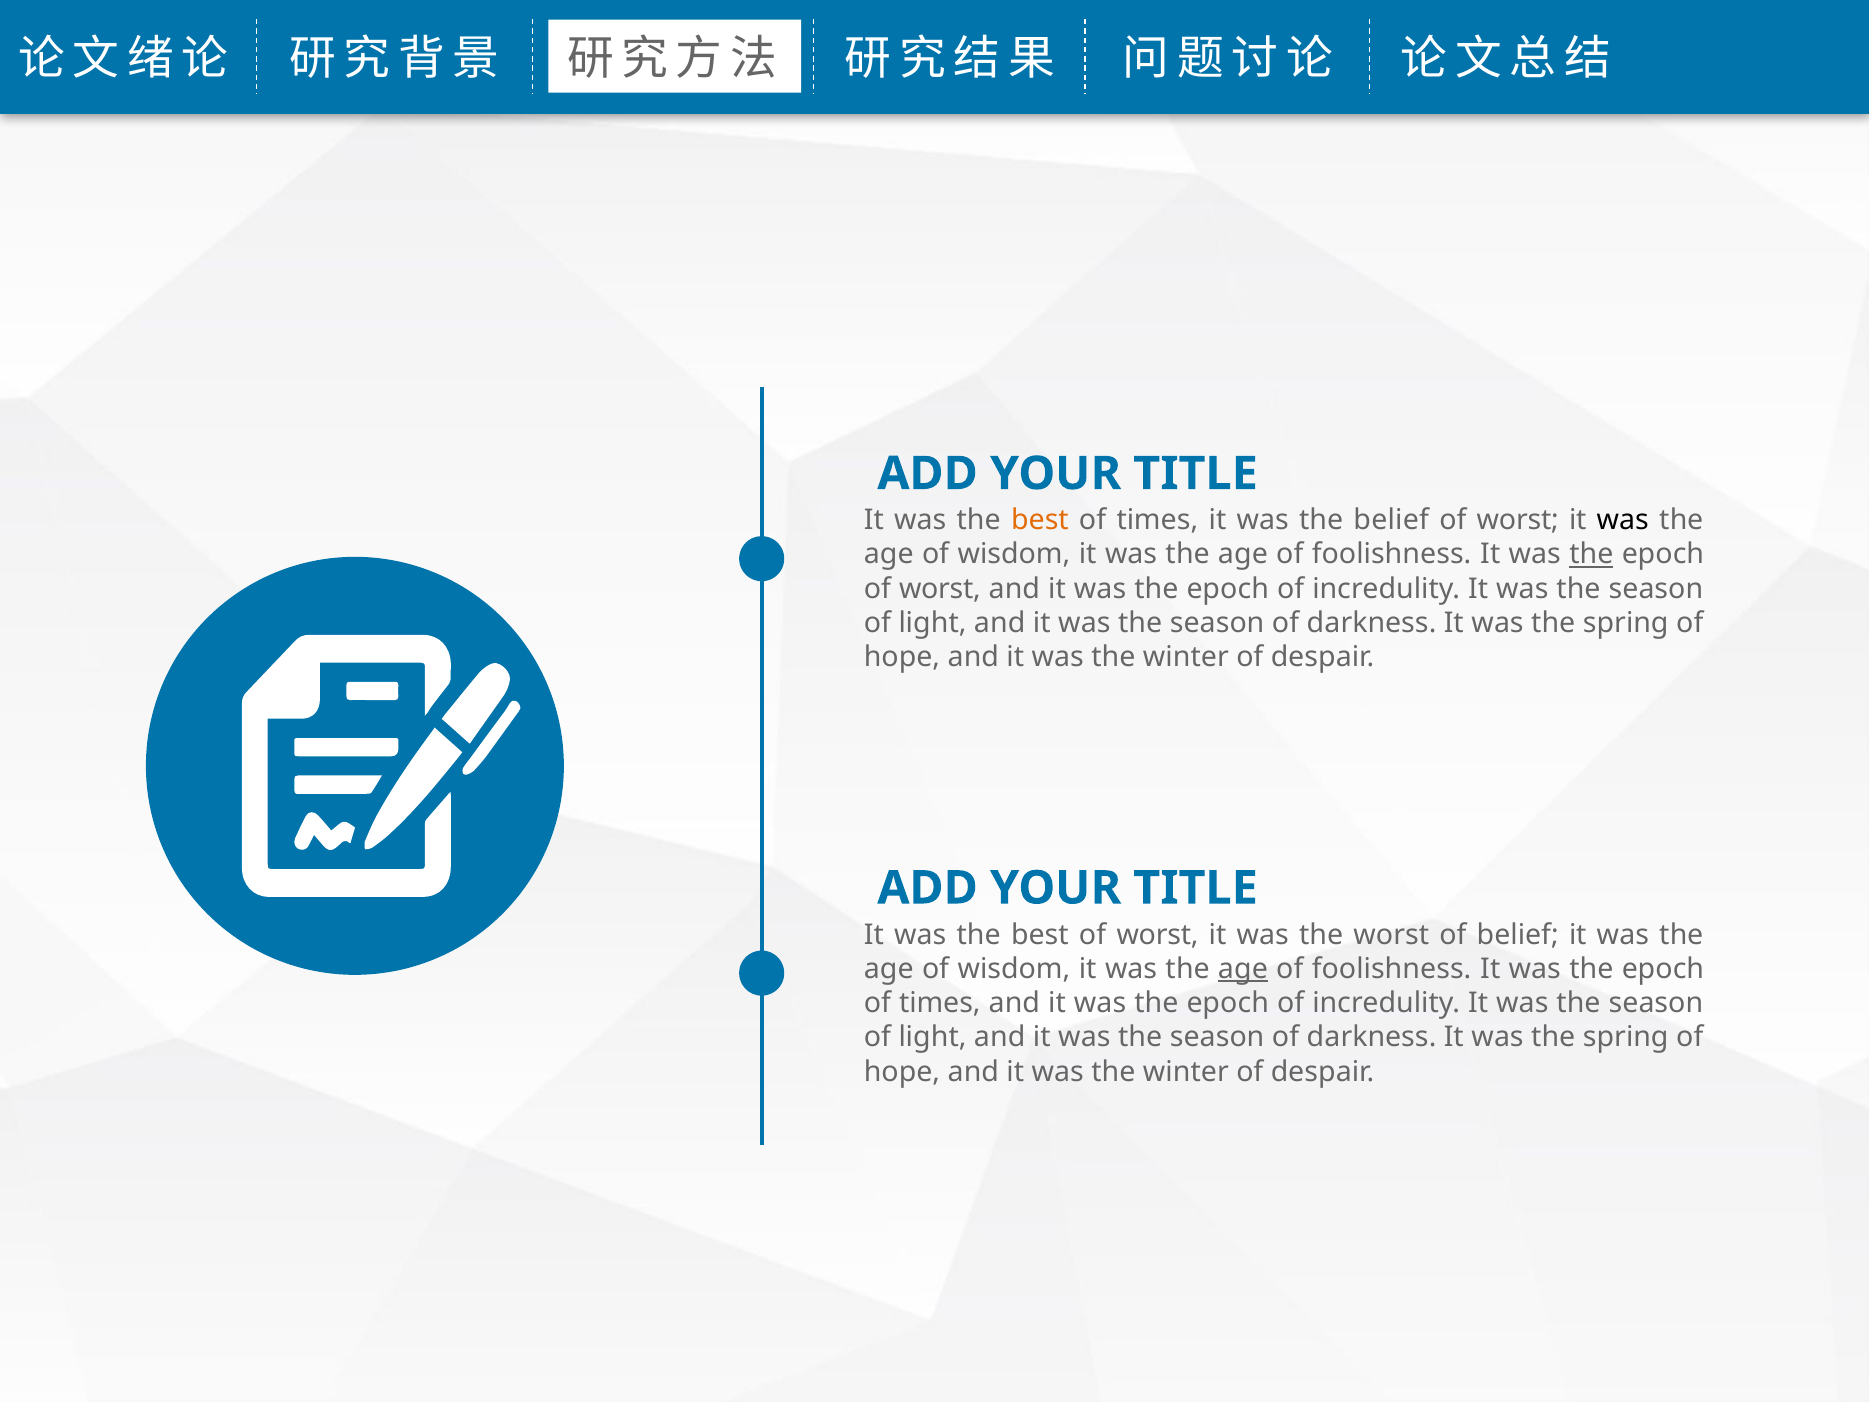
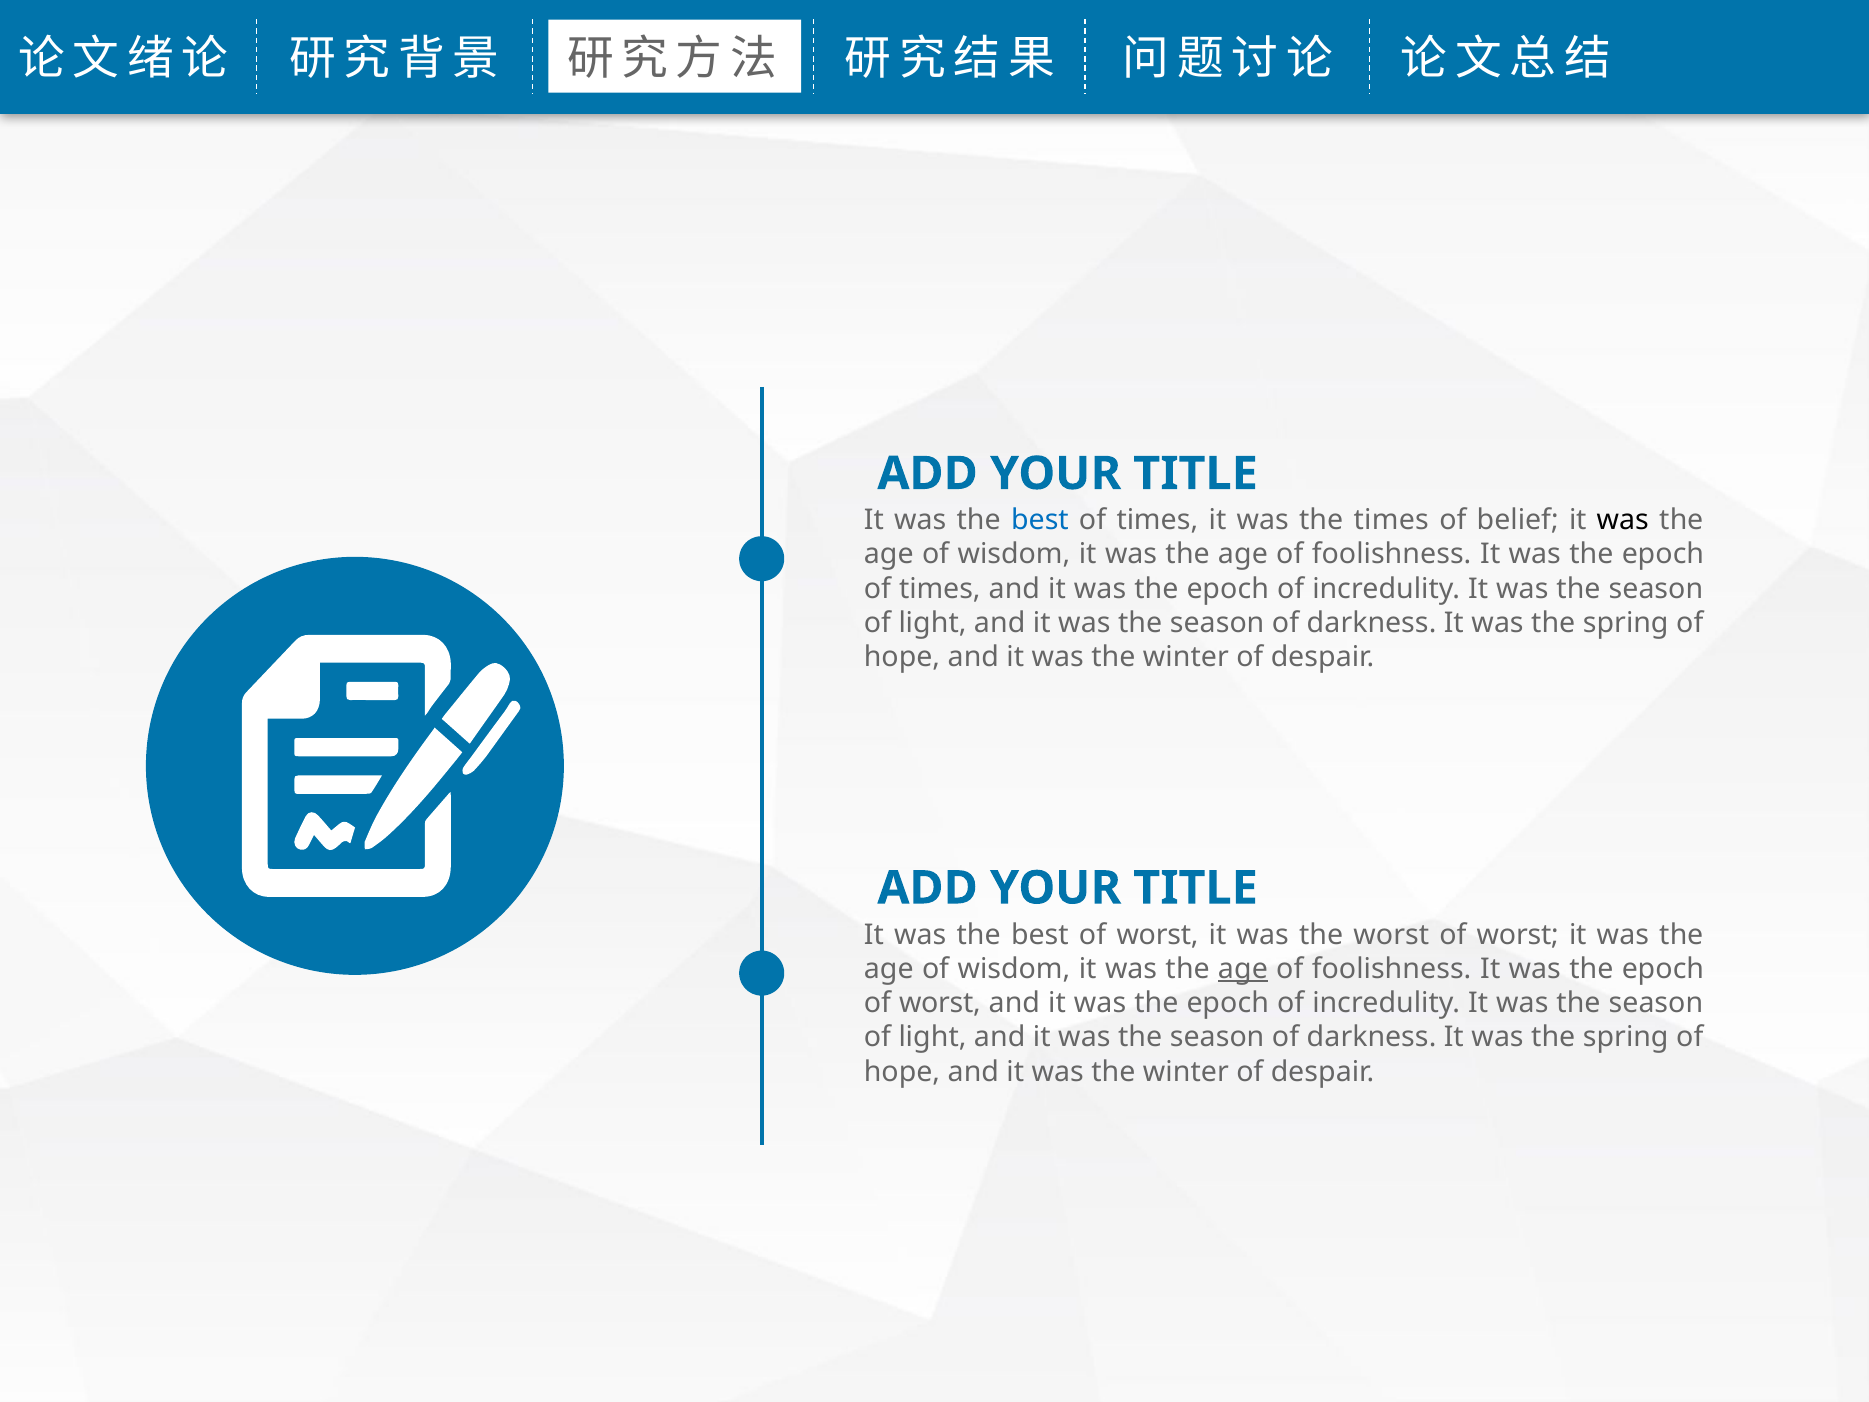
best colour: orange -> blue (1040, 520)
the belief: belief -> times (1391, 520)
worst: worst -> belief (1518, 520)
the underline: present -> none (1591, 554)
worst: worst -> times (940, 589)
worst of belief: belief -> worst (1518, 934)
times: times -> worst (940, 1003)
